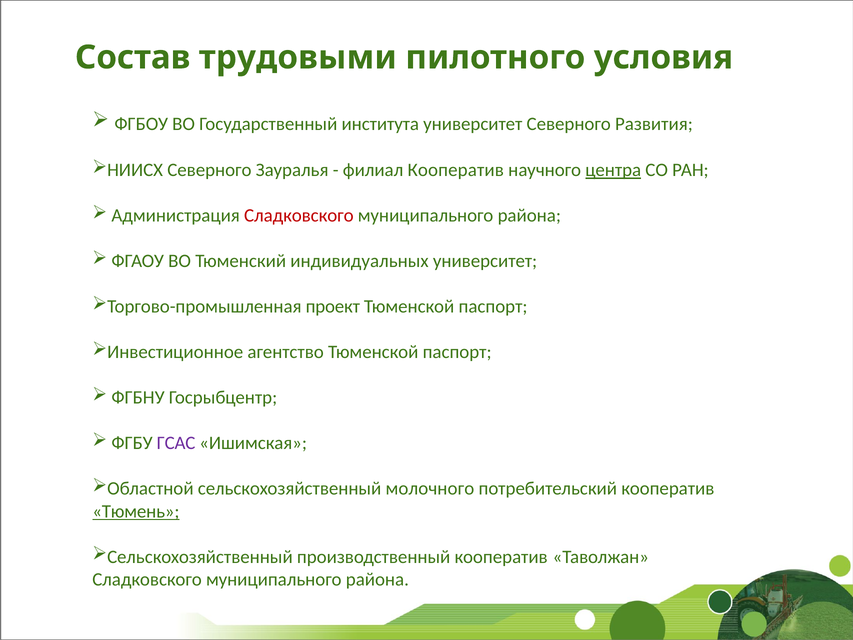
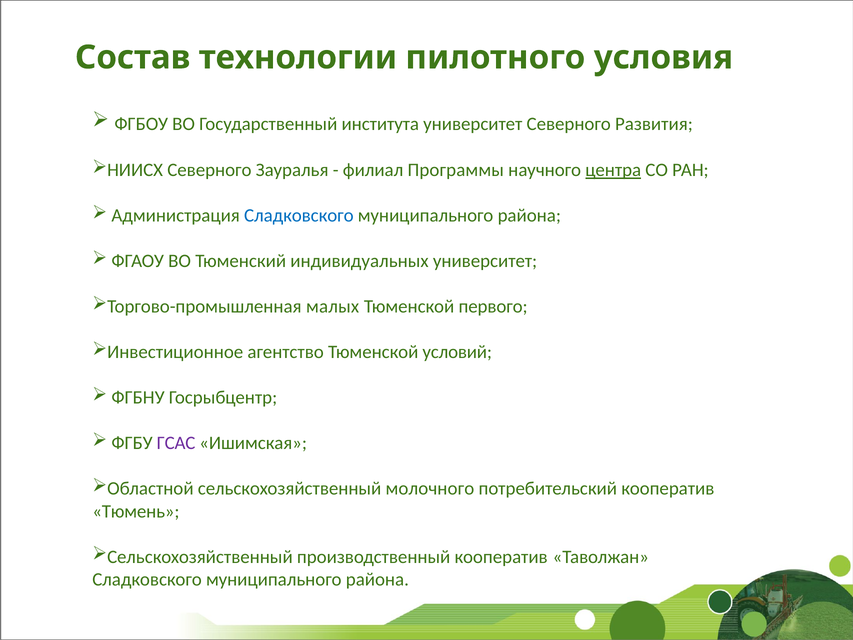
трудовыми: трудовыми -> технологии (298, 57)
филиал Кооператив: Кооператив -> Программы (456, 170)
Сладковского colour: red -> blue (299, 216)
проект: проект -> малых (333, 307)
паспорт: паспорт -> первого (493, 307)
агентство Тюменской паспорт: паспорт -> условий (457, 352)
Тюмень underline: present -> none (136, 511)
